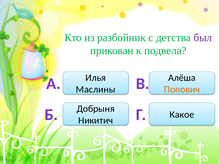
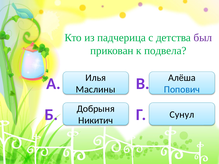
разбойник: разбойник -> падчерица (122, 38)
Попович colour: orange -> blue (182, 89)
Какое: Какое -> Сунул (182, 115)
